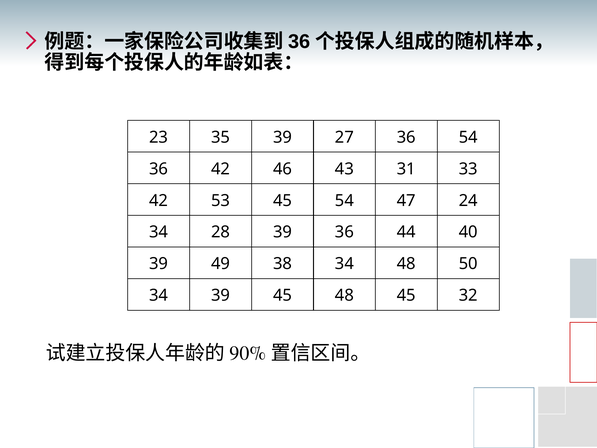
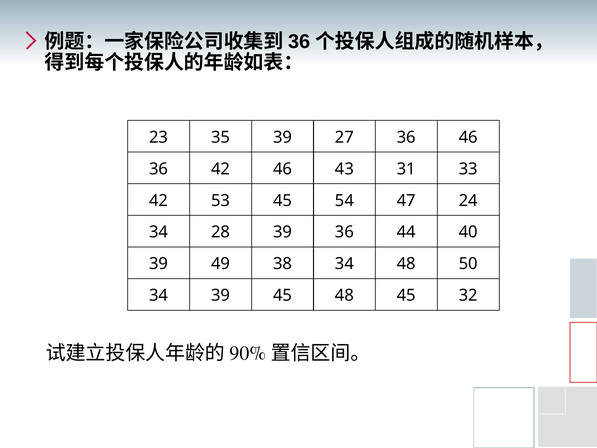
36 54: 54 -> 46 (468, 137)
